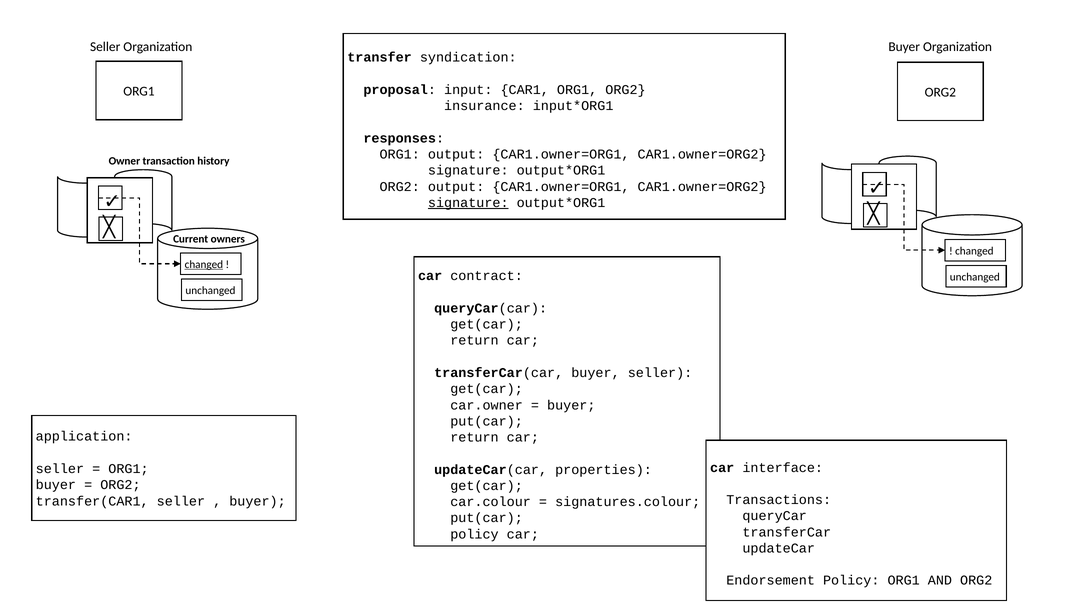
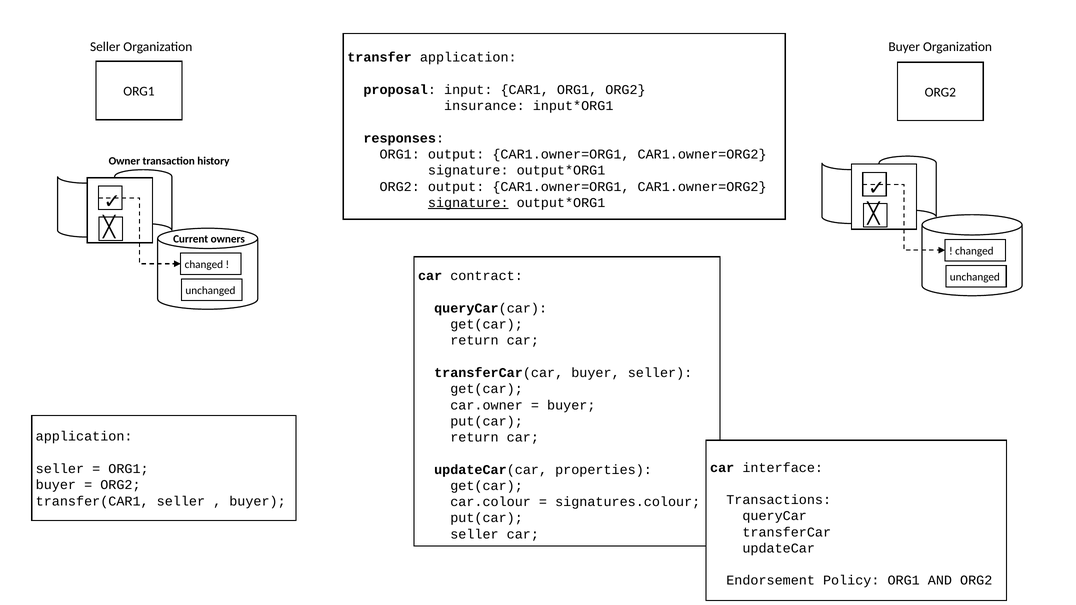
transfer syndication: syndication -> application (468, 58)
changed underline: present -> none (204, 265)
policy: policy -> seller (474, 534)
